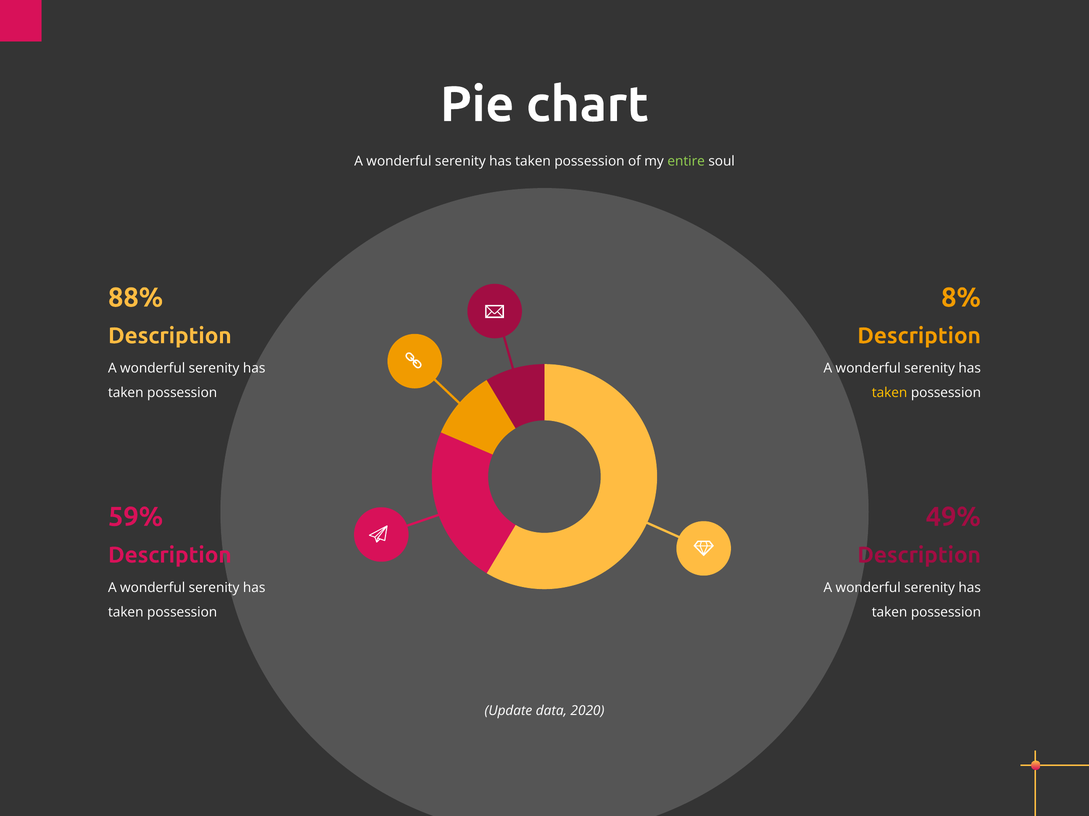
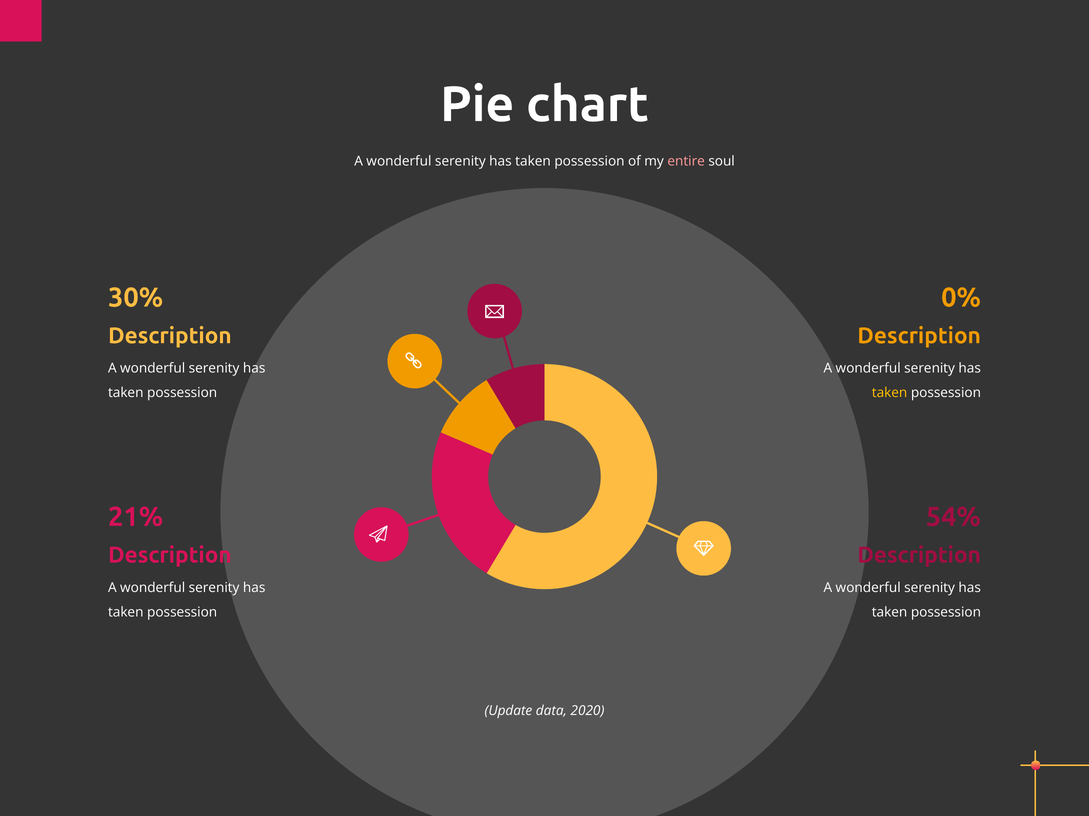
entire colour: light green -> pink (686, 161)
88%: 88% -> 30% (136, 298)
8%: 8% -> 0% (961, 298)
59%: 59% -> 21% (136, 517)
49%: 49% -> 54% (953, 517)
